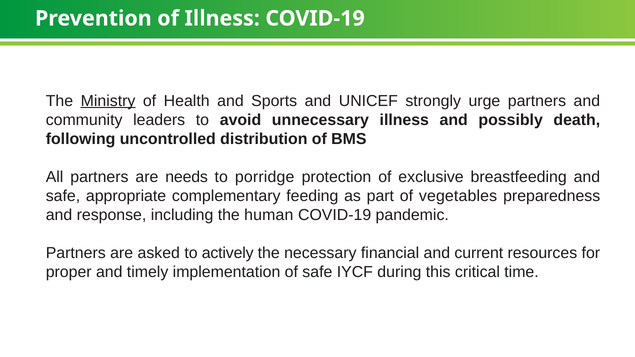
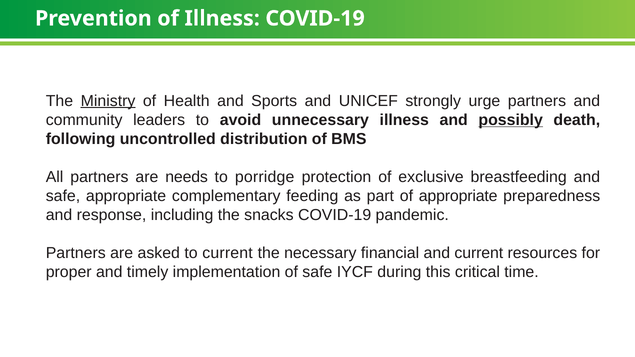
possibly underline: none -> present (511, 120)
of vegetables: vegetables -> appropriate (458, 196)
human: human -> snacks (269, 215)
to actively: actively -> current (228, 253)
